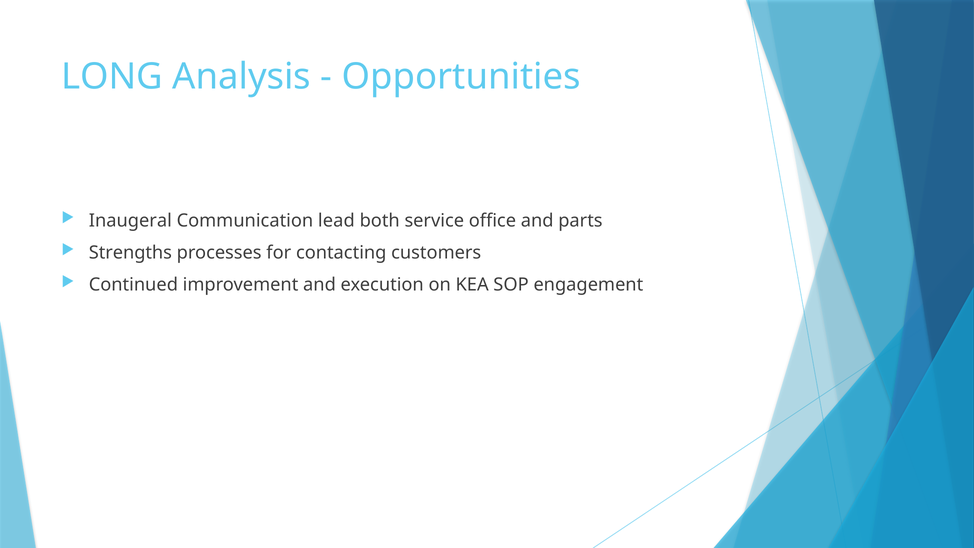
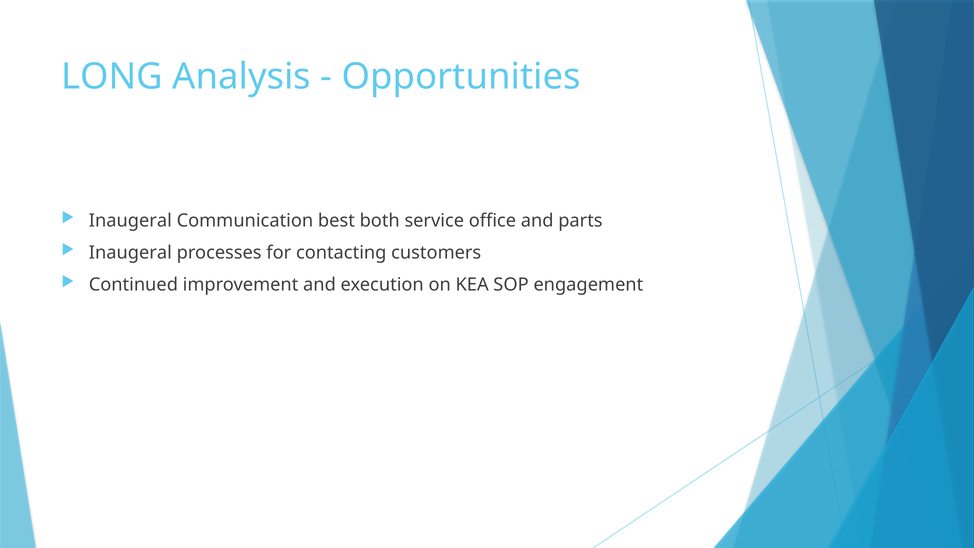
lead: lead -> best (336, 221)
Strengths: Strengths -> Inaugeral (130, 253)
